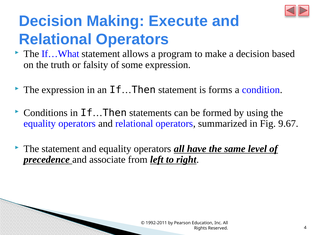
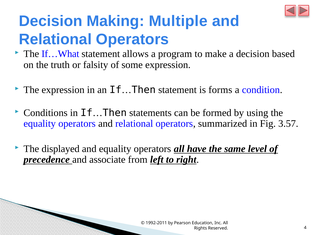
Execute: Execute -> Multiple (178, 21)
9.67: 9.67 -> 3.57 (288, 124)
The statement: statement -> displayed (61, 149)
